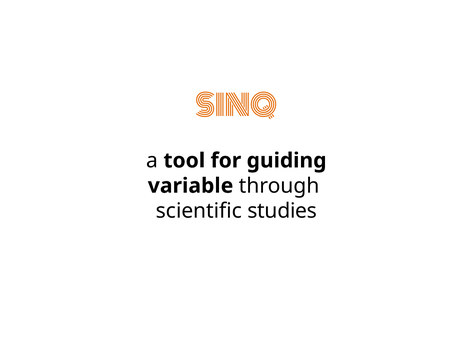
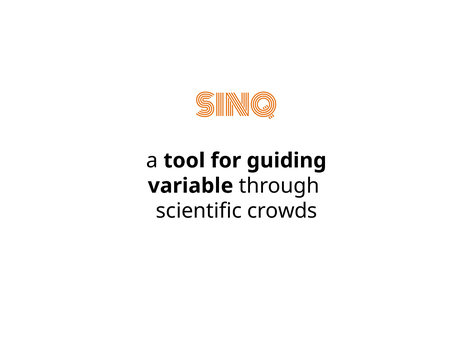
studies: studies -> crowds (282, 211)
